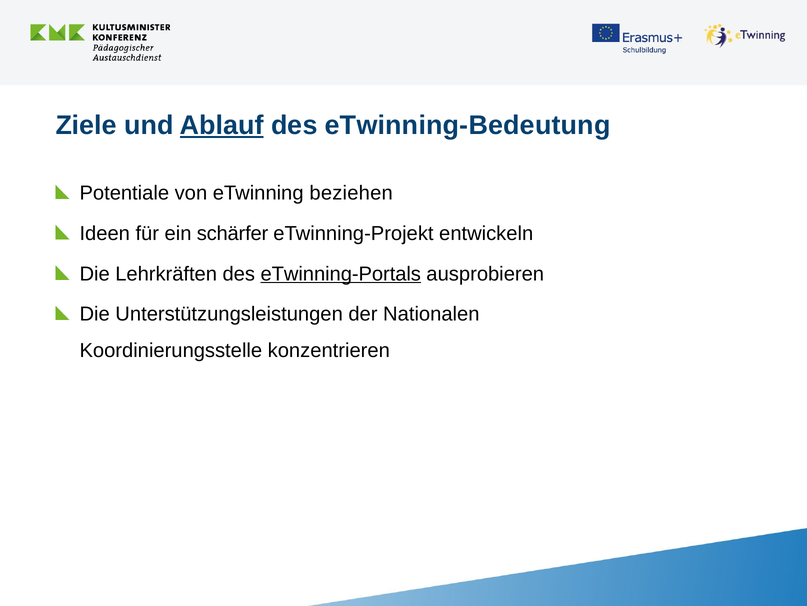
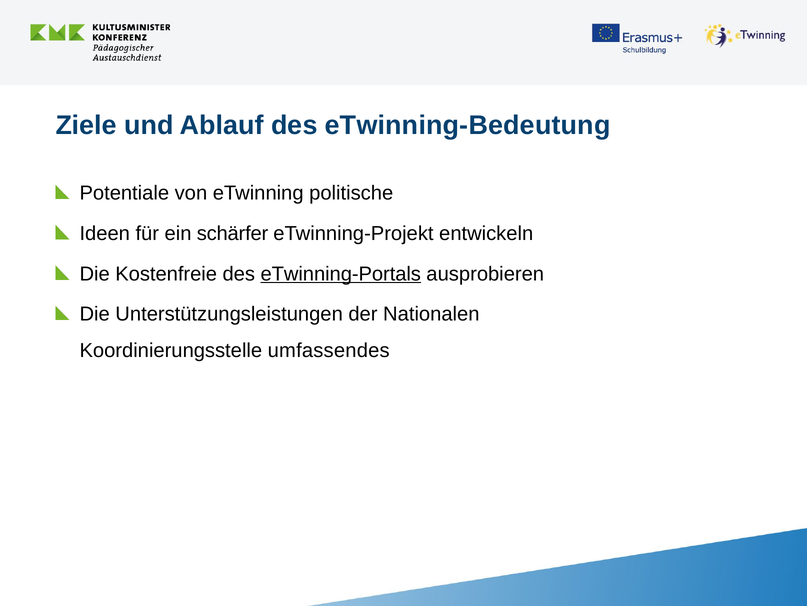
Ablauf underline: present -> none (222, 125)
beziehen: beziehen -> politische (351, 193)
Lehrkräften: Lehrkräften -> Kostenfreie (166, 274)
konzentrieren: konzentrieren -> umfassendes (329, 350)
